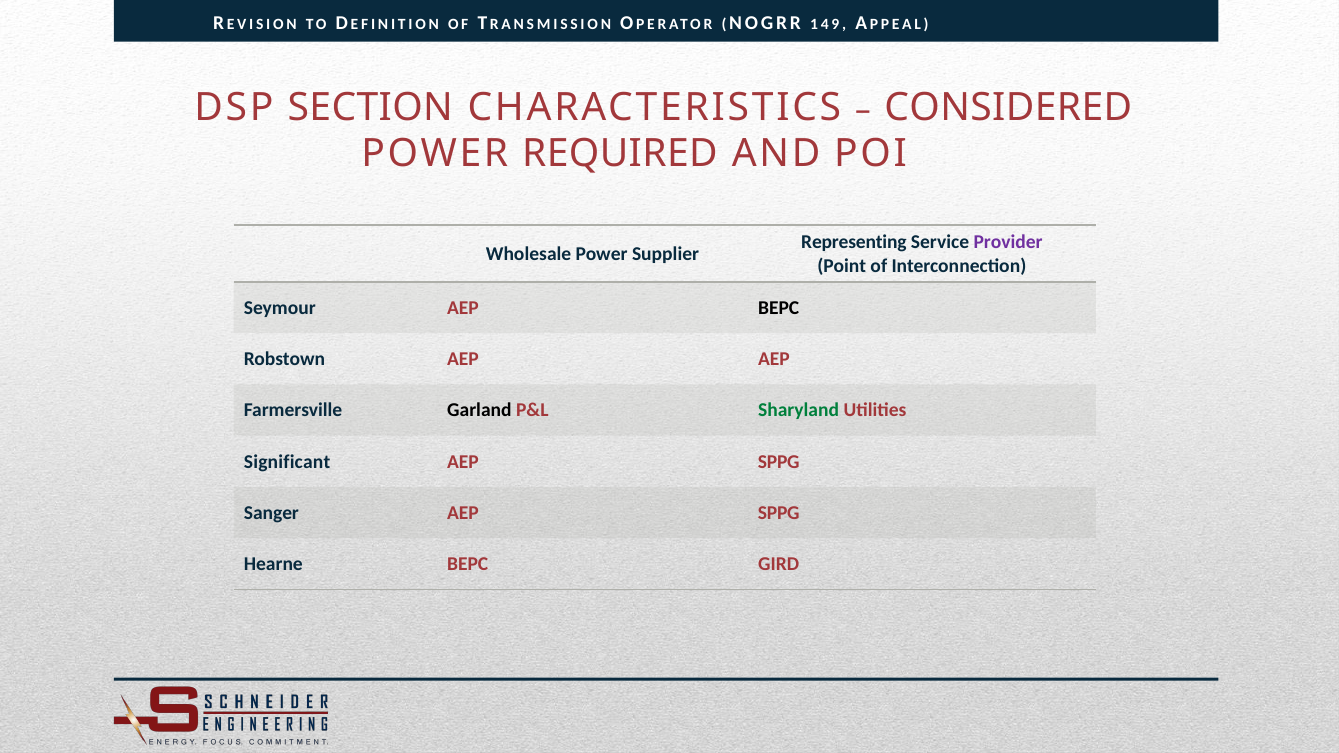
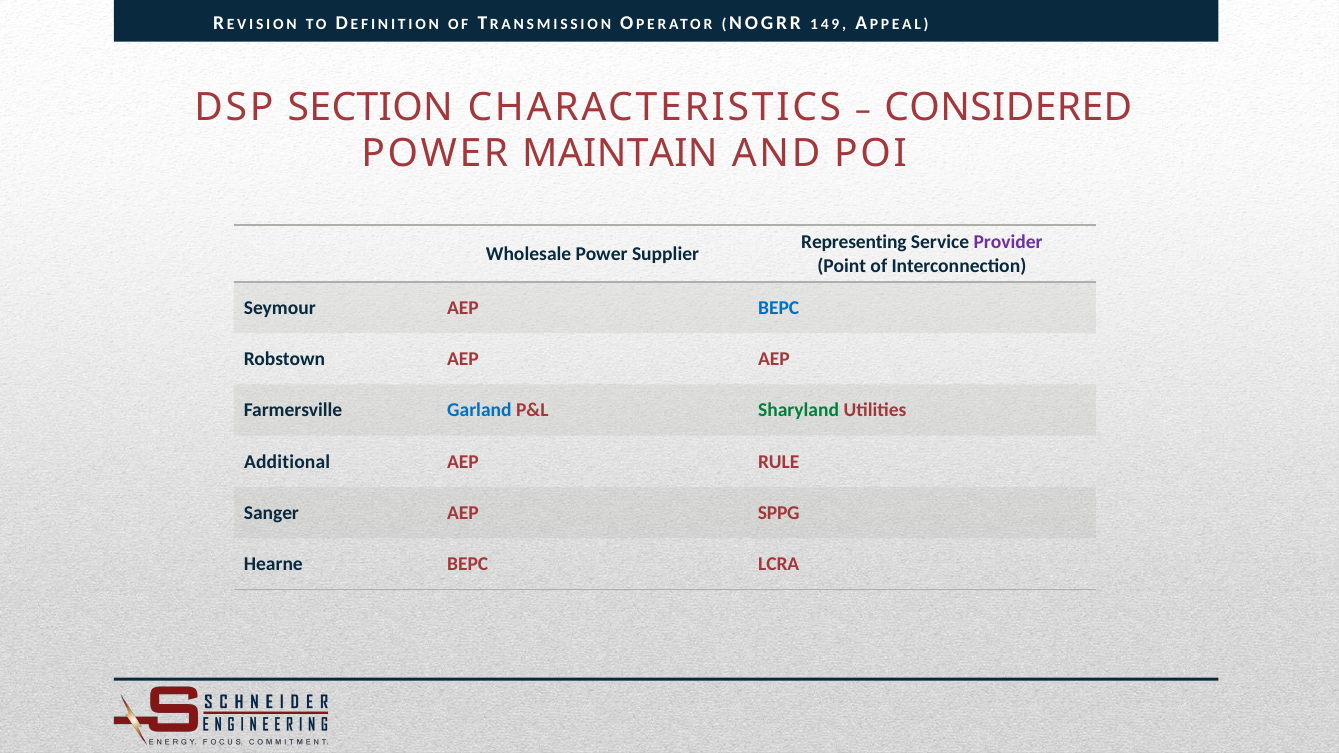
REQUIRED: REQUIRED -> MAINTAIN (620, 154)
BEPC colour: black -> blue (779, 308)
Garland colour: black -> blue (479, 410)
Significant: Significant -> Additional (287, 462)
SPPG: SPPG -> RULE (779, 462)
GIRD: GIRD -> LCRA (779, 564)
